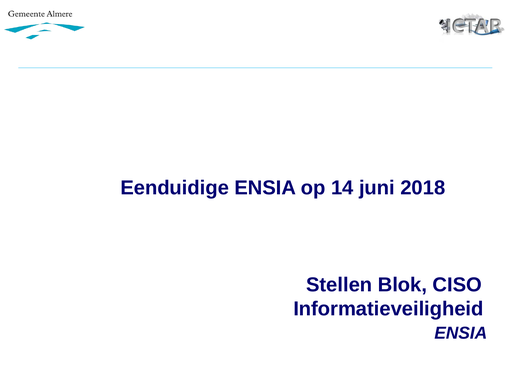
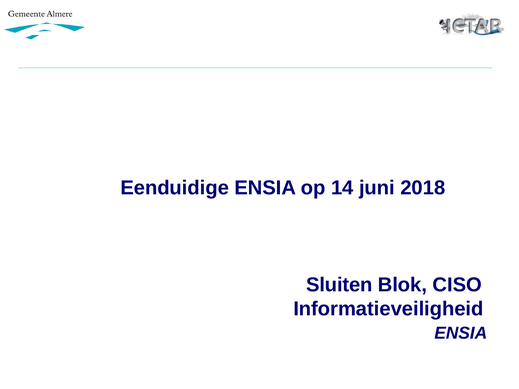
Stellen: Stellen -> Sluiten (339, 285)
